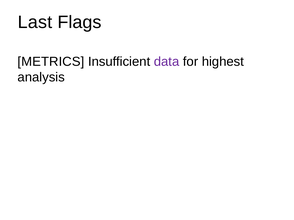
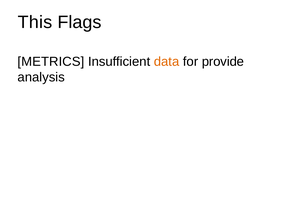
Last: Last -> This (35, 22)
data colour: purple -> orange (167, 62)
highest: highest -> provide (223, 62)
